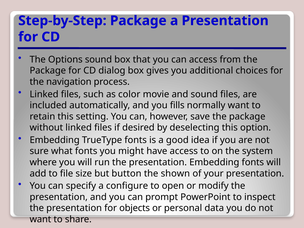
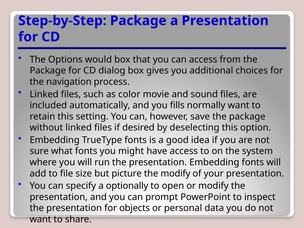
Options sound: sound -> would (98, 59)
button: button -> picture (127, 173)
the shown: shown -> modify (175, 173)
configure: configure -> optionally (127, 186)
